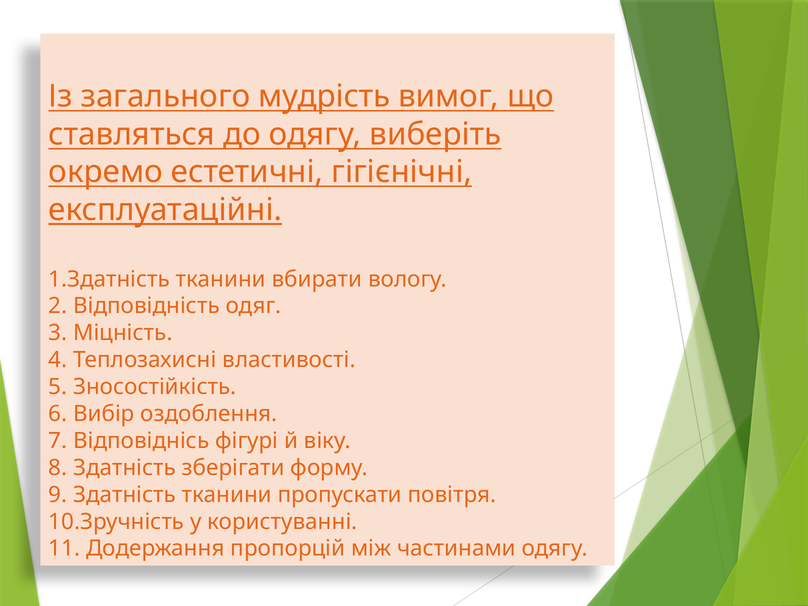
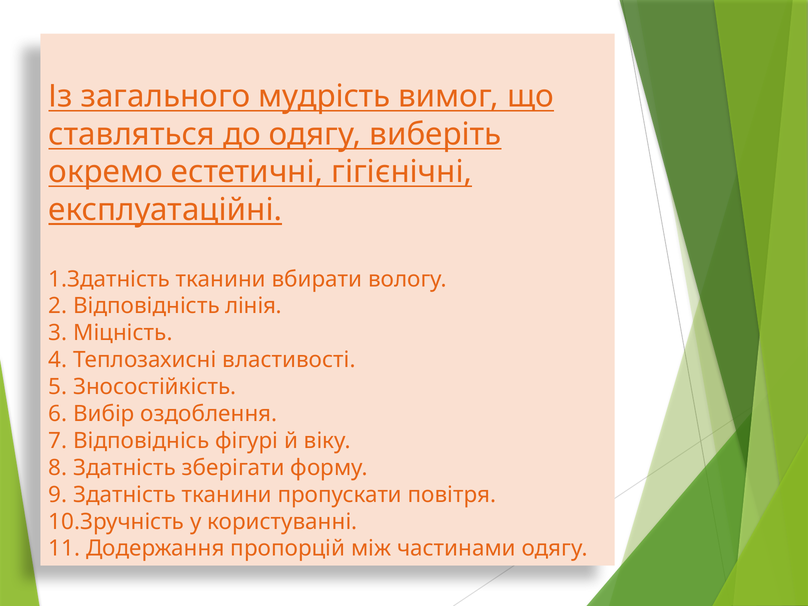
одяг: одяг -> лінія (254, 306)
